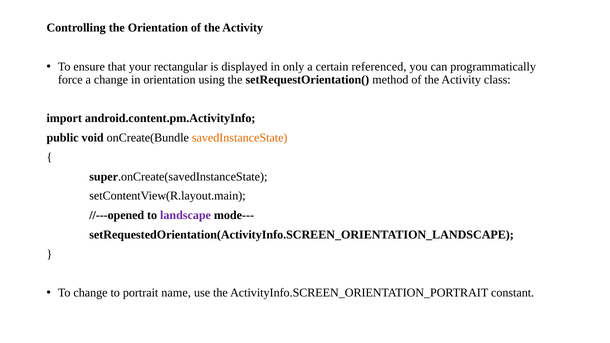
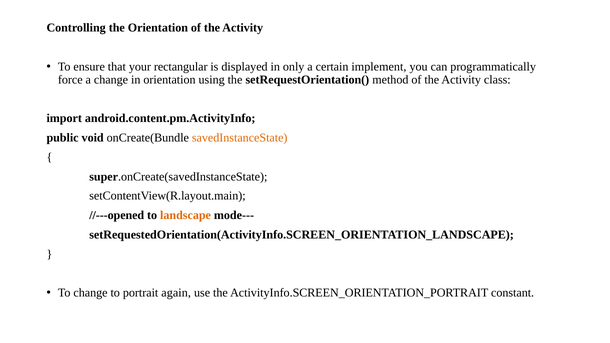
referenced: referenced -> implement (379, 67)
landscape colour: purple -> orange (186, 215)
name: name -> again (176, 293)
